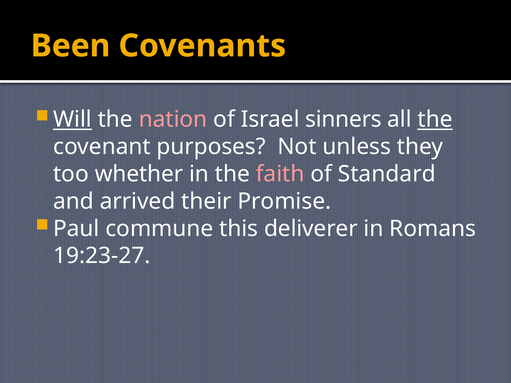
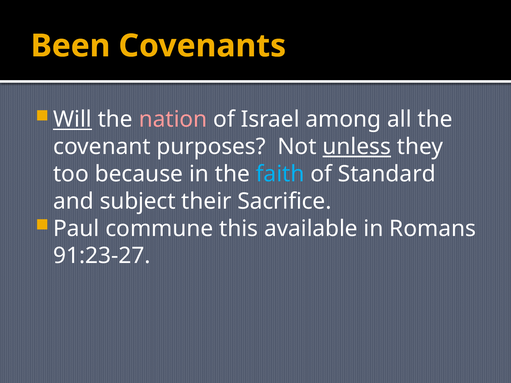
sinners: sinners -> among (343, 120)
the underline: present -> none (435, 120)
unless underline: none -> present (357, 147)
whether: whether -> because (139, 174)
faith colour: pink -> light blue (280, 174)
arrived: arrived -> subject (138, 201)
Promise: Promise -> Sacrifice (284, 201)
deliverer: deliverer -> available (311, 229)
19:23-27: 19:23-27 -> 91:23-27 (102, 256)
